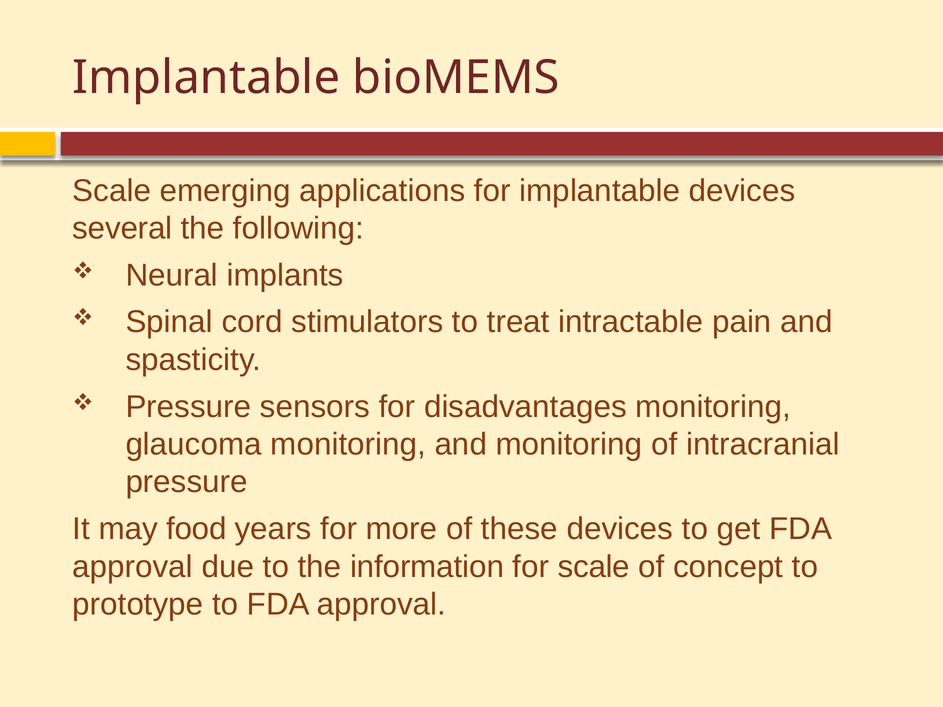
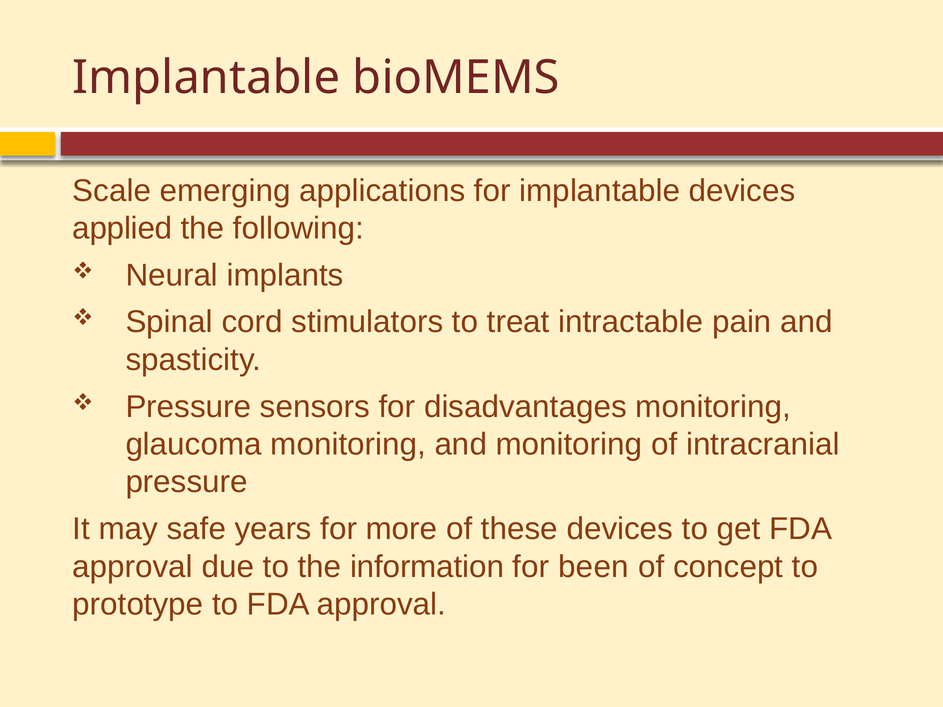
several: several -> applied (122, 228)
food: food -> safe (196, 529)
for scale: scale -> been (594, 567)
